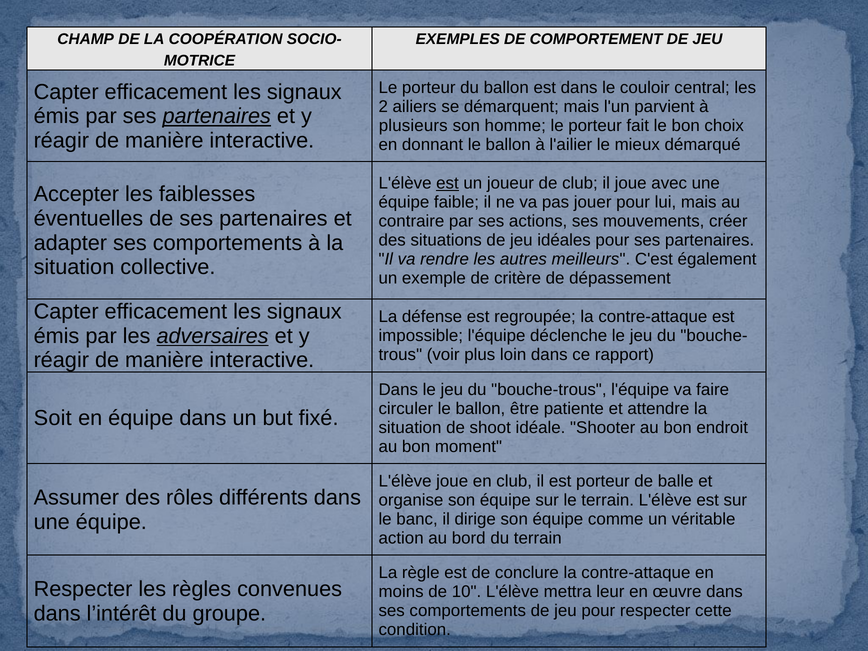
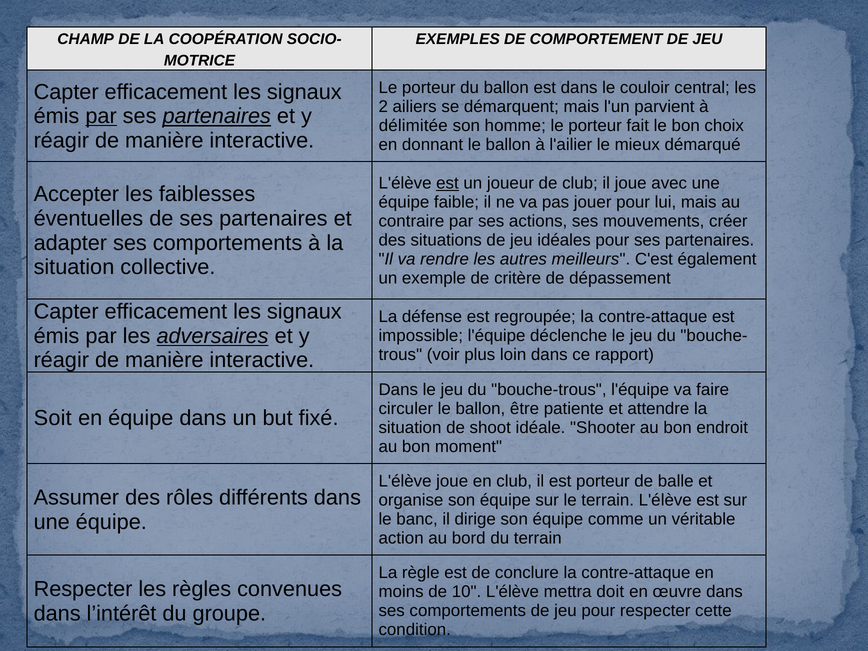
par underline: none -> present (101, 116)
plusieurs: plusieurs -> délimitée (413, 126)
leur: leur -> doit (610, 592)
